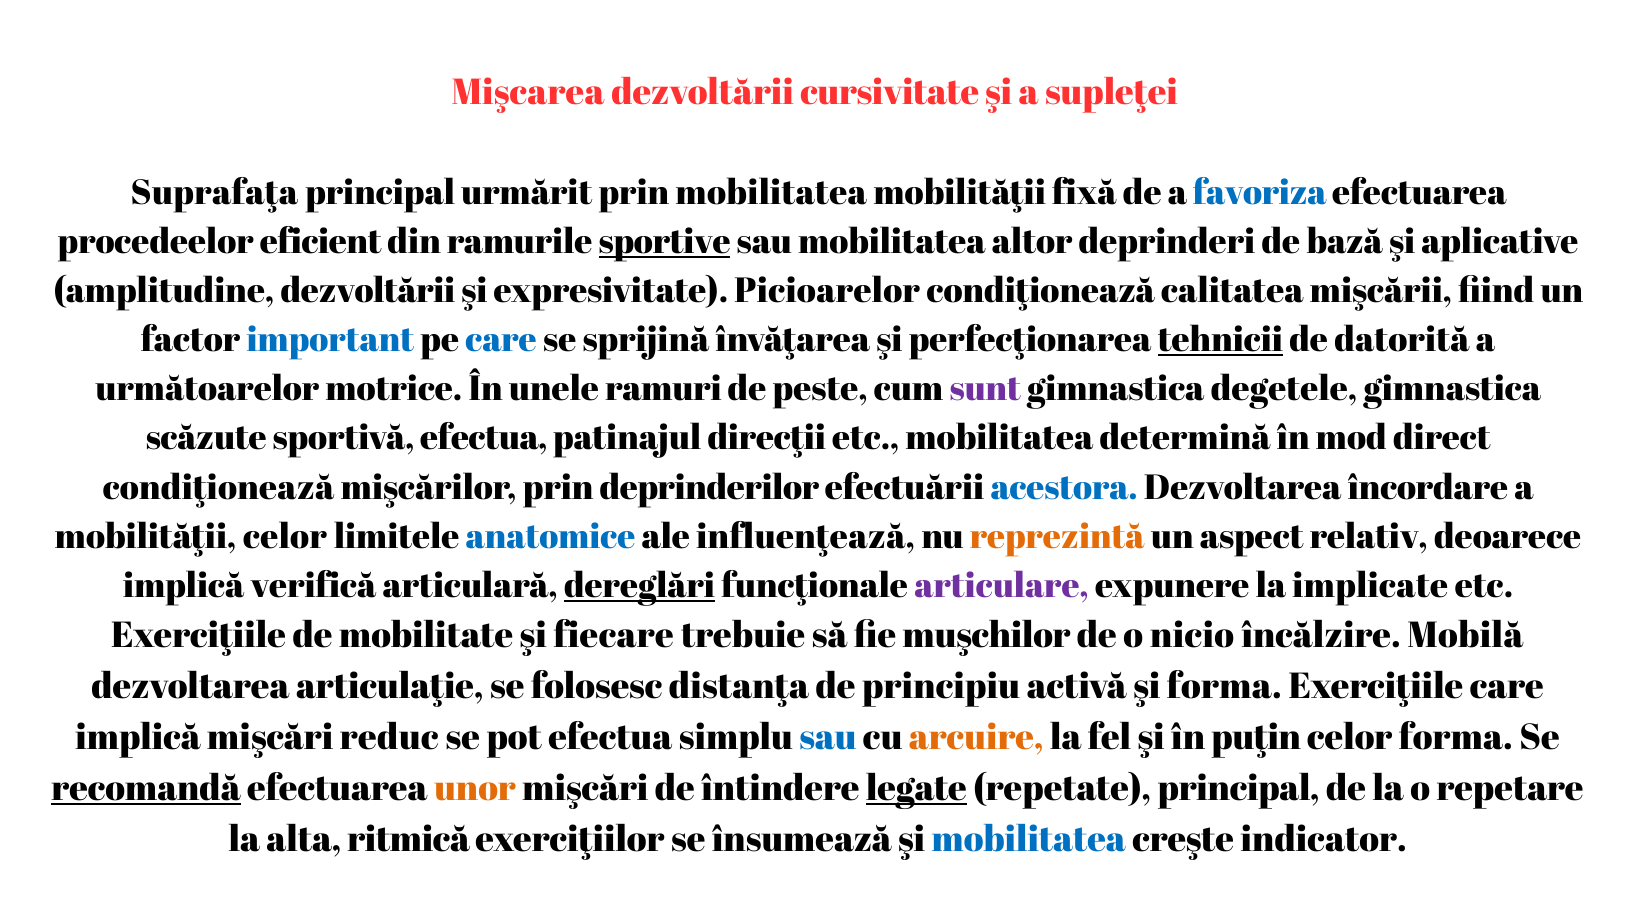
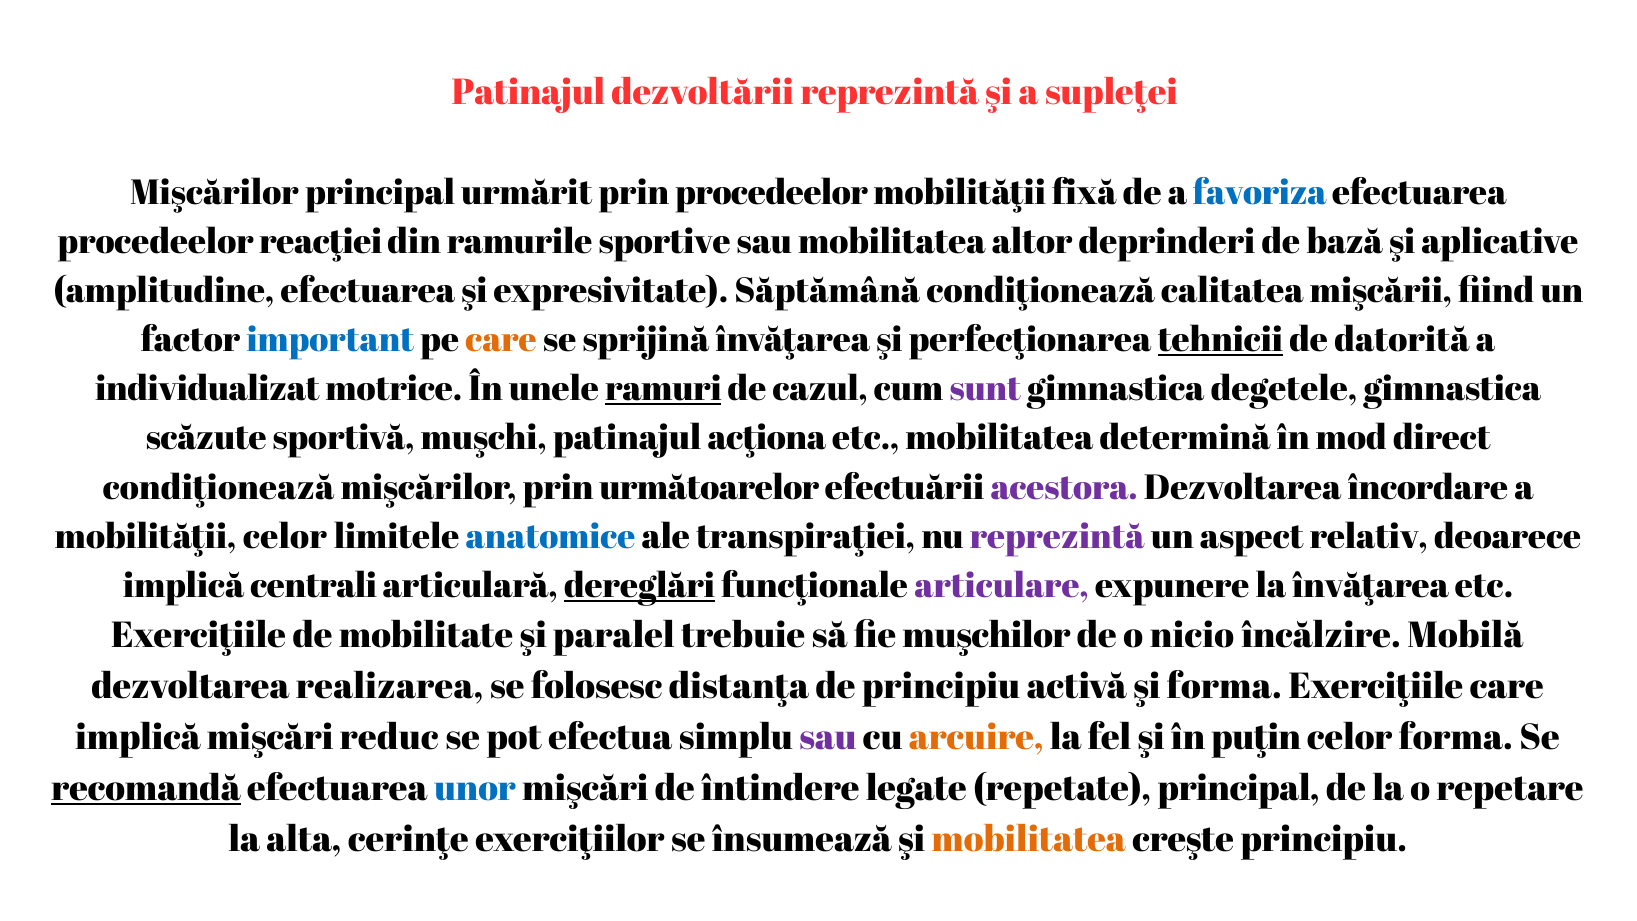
Mişcarea: Mişcarea -> Patinajul (528, 92)
dezvoltării cursivitate: cursivitate -> reprezintă (890, 92)
Suprafaţa: Suprafaţa -> Mişcărilor (214, 193)
prin mobilitatea: mobilitatea -> procedeelor (772, 193)
eficient: eficient -> reacţiei (321, 242)
sportive underline: present -> none (665, 242)
amplitudine dezvoltării: dezvoltării -> efectuarea (368, 291)
Picioarelor: Picioarelor -> Săptămână (827, 291)
care colour: blue -> orange (501, 340)
următoarelor: următoarelor -> individualizat (208, 389)
ramuri underline: none -> present (663, 389)
peste: peste -> cazul (820, 389)
sportivă efectua: efectua -> muşchi (484, 438)
direcţii: direcţii -> acţiona (767, 438)
deprinderilor: deprinderilor -> următoarelor (709, 487)
acestora colour: blue -> purple (1064, 487)
influenţează: influenţează -> transpiraţiei (806, 537)
reprezintă colour: orange -> purple (1057, 537)
verifică: verifică -> centrali (314, 586)
la implicate: implicate -> învăţarea (1371, 586)
fiecare: fiecare -> paralel (614, 636)
articulaţie: articulaţie -> realizarea (390, 687)
sau colour: blue -> purple (828, 737)
unor colour: orange -> blue (475, 788)
legate underline: present -> none (917, 788)
ritmică: ritmică -> cerinţe (408, 839)
mobilitatea colour: blue -> orange (1029, 839)
creşte indicator: indicator -> principiu (1324, 839)
